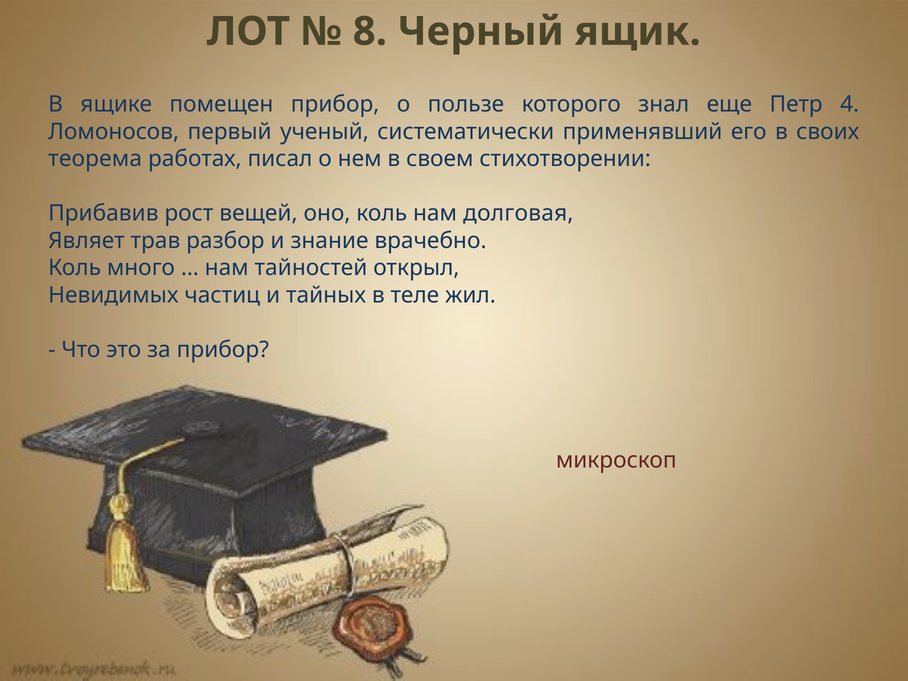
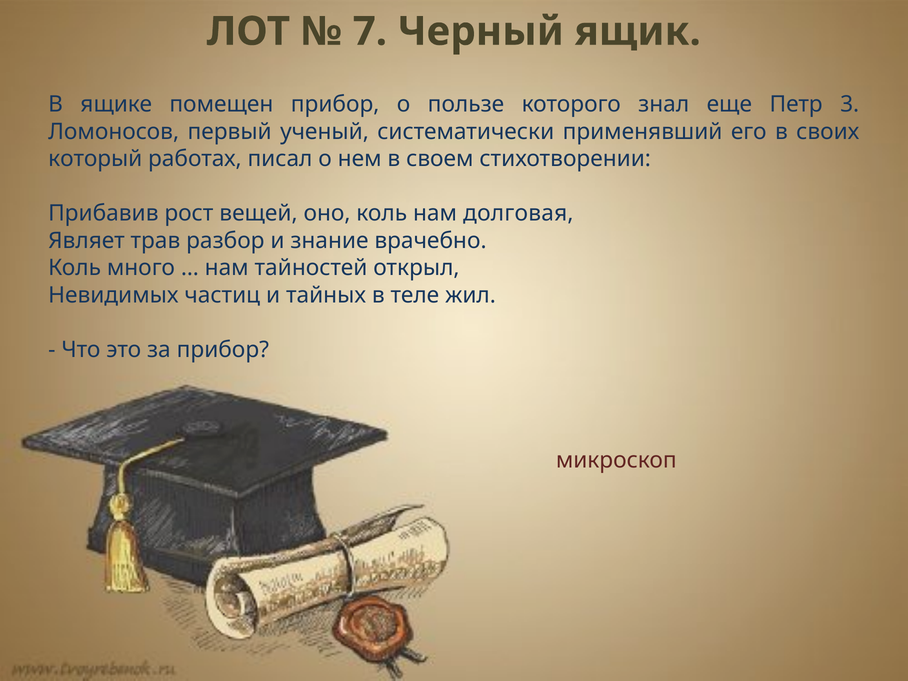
8: 8 -> 7 (370, 32)
4: 4 -> 3 (850, 104)
теорема: теорема -> который (95, 159)
